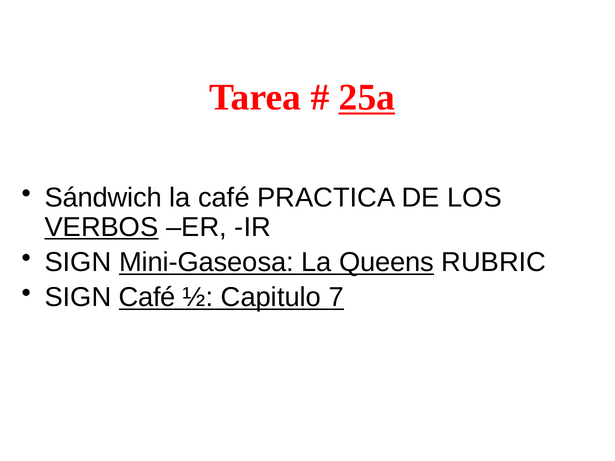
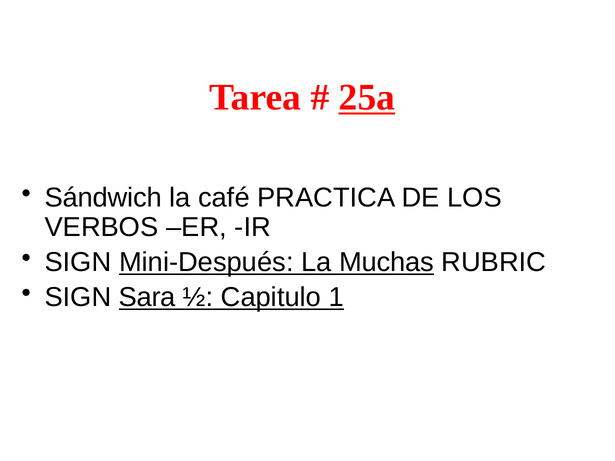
VERBOS underline: present -> none (102, 227)
Mini-Gaseosa: Mini-Gaseosa -> Mini-Después (206, 262)
Queens: Queens -> Muchas (386, 262)
SIGN Café: Café -> Sara (147, 297)
7: 7 -> 1 (336, 297)
